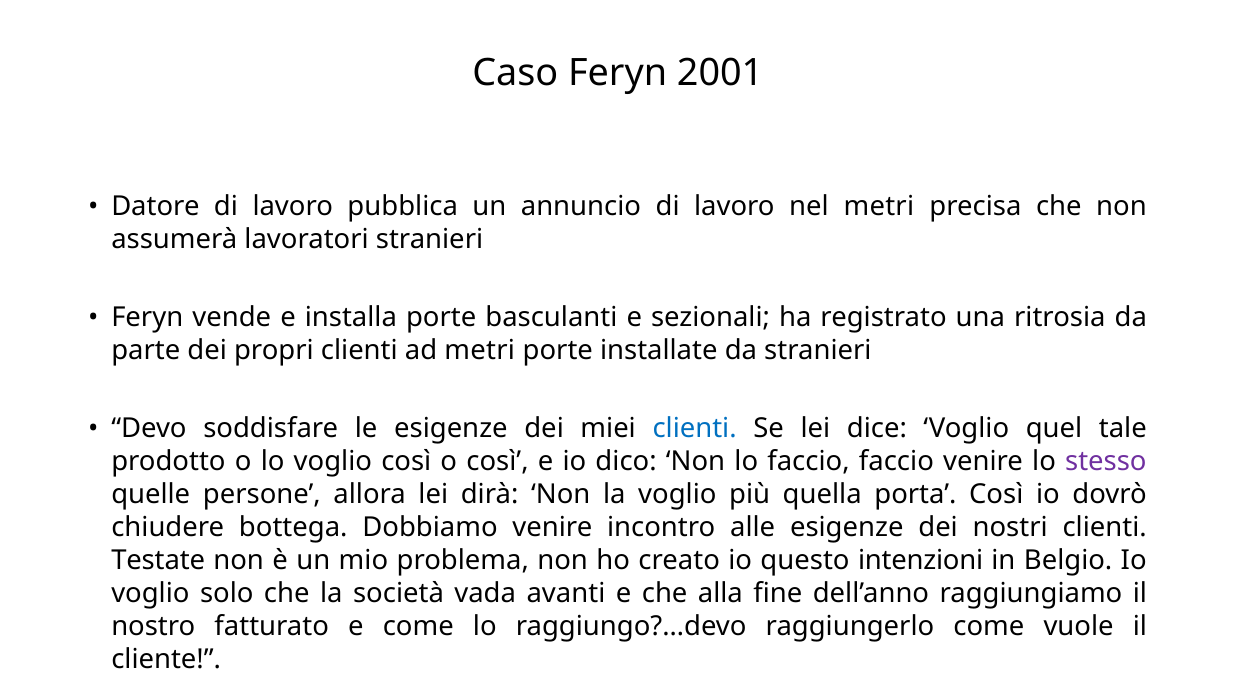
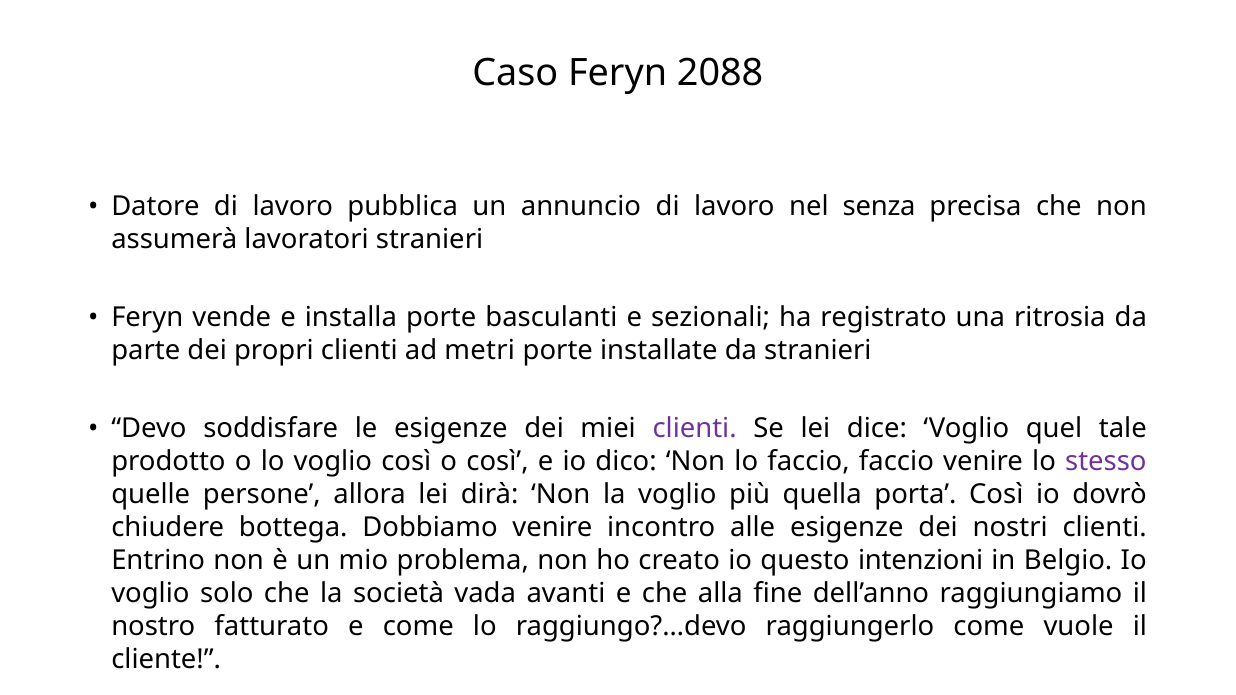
2001: 2001 -> 2088 (720, 73)
nel metri: metri -> senza (879, 207)
clienti colour: blue -> purple (695, 429)
Testate: Testate -> Entrino (158, 561)
